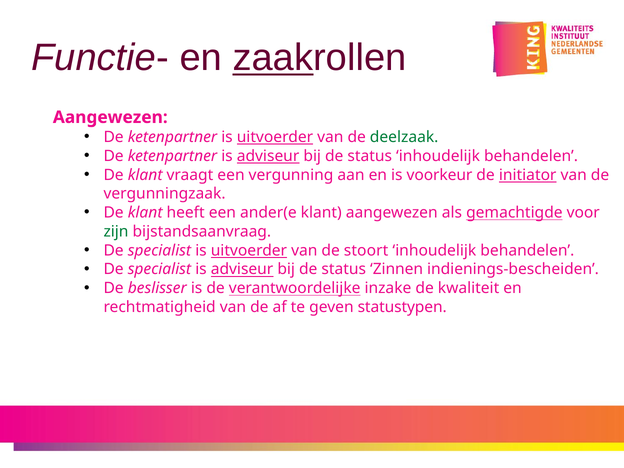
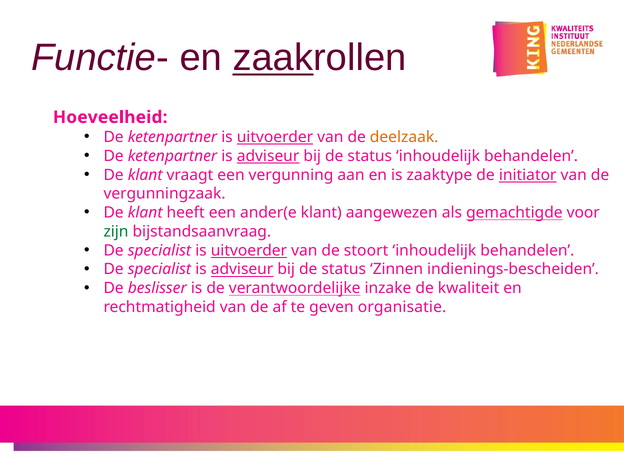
Aangewezen: Aangewezen -> Hoeveelheid (110, 117)
deelzaak colour: green -> orange (404, 137)
voorkeur: voorkeur -> zaaktype (439, 175)
statustypen: statustypen -> organisatie (402, 307)
